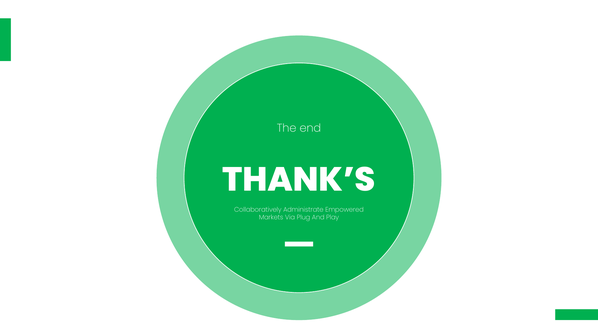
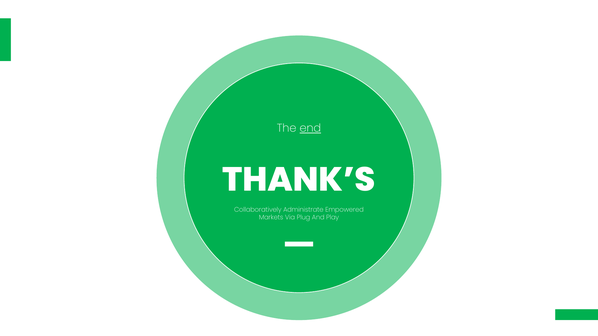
end underline: none -> present (310, 128)
